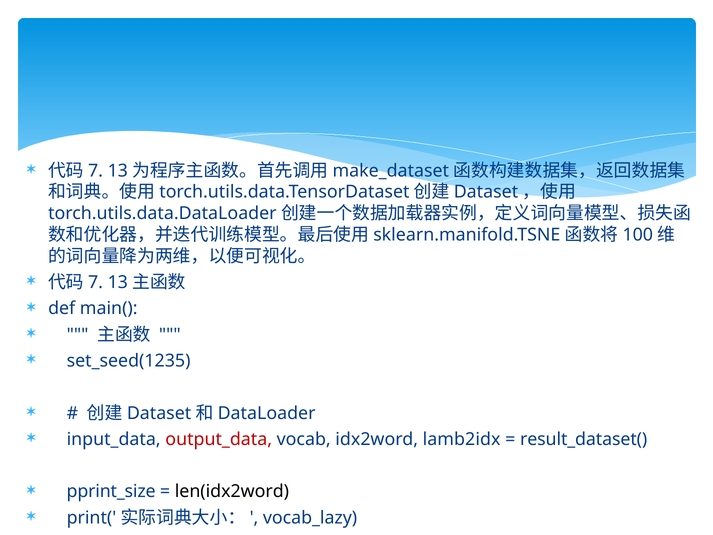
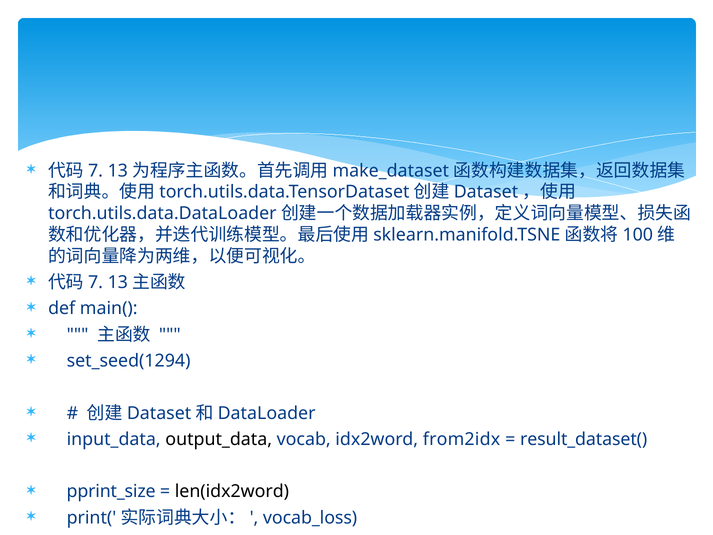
set_seed(1235: set_seed(1235 -> set_seed(1294 (129, 361)
output_data colour: red -> black (219, 439)
lamb2idx: lamb2idx -> from2idx (462, 439)
vocab_lazy: vocab_lazy -> vocab_loss (310, 517)
